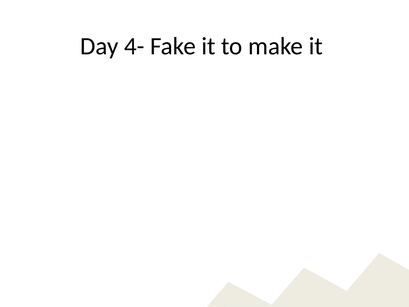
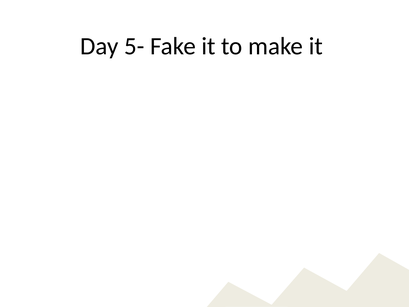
4-: 4- -> 5- (134, 46)
